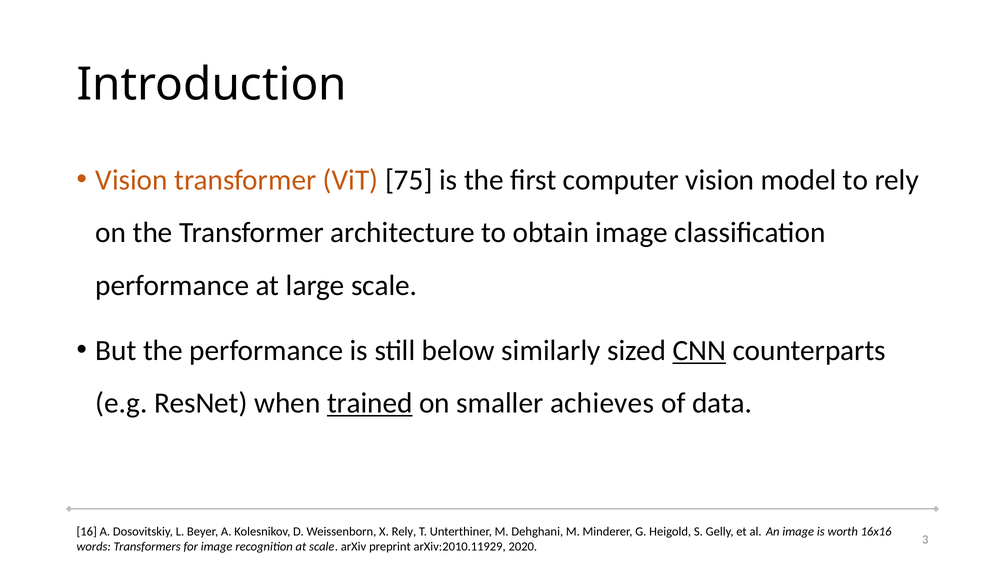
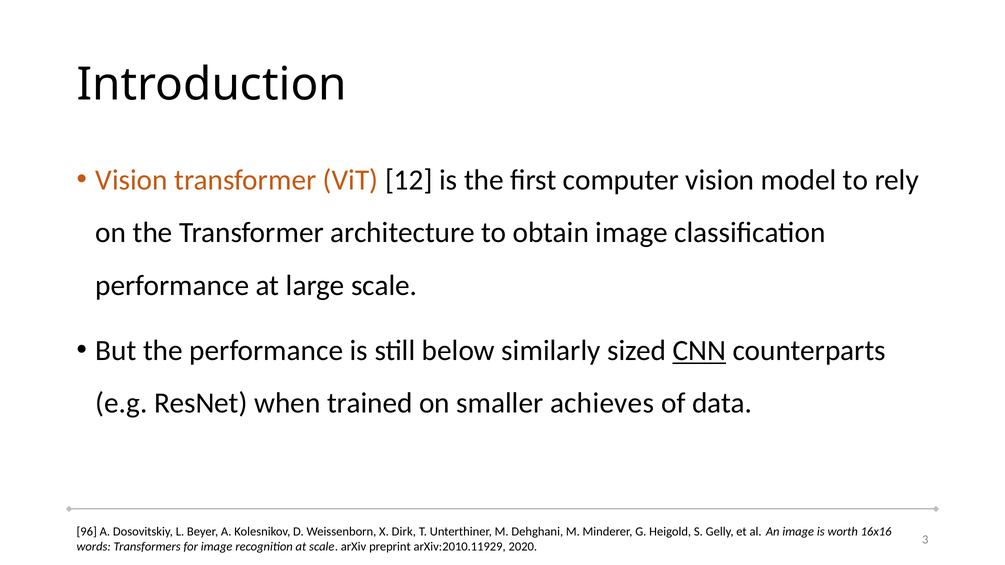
75: 75 -> 12 (409, 180)
trained underline: present -> none (370, 403)
16: 16 -> 96 (87, 532)
X Rely: Rely -> Dirk (404, 532)
